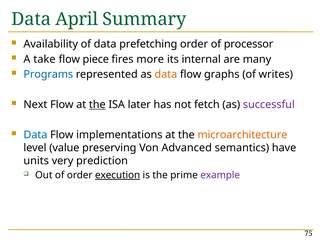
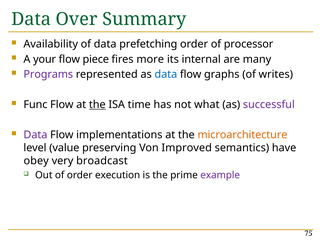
April: April -> Over (77, 19)
take: take -> your (45, 59)
Programs colour: blue -> purple (48, 74)
data colour: orange -> blue (166, 74)
Next: Next -> Func (35, 105)
later: later -> time (139, 105)
fetch: fetch -> what (207, 105)
Data colour: blue -> purple (35, 135)
Advanced: Advanced -> Improved (187, 148)
units: units -> obey (36, 161)
prediction: prediction -> broadcast (102, 161)
execution underline: present -> none (118, 175)
